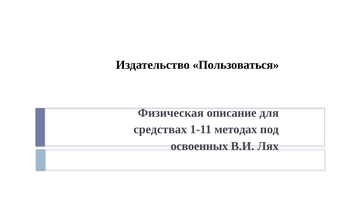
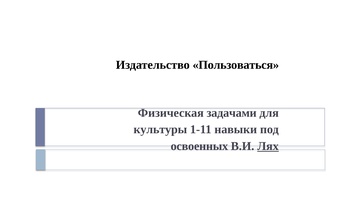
описание: описание -> задачами (232, 113)
средствах: средствах -> культуры (160, 130)
методах: методах -> навыки (236, 130)
Лях underline: none -> present (268, 146)
